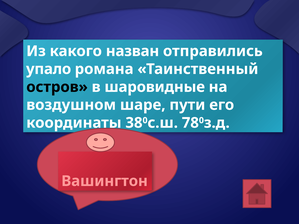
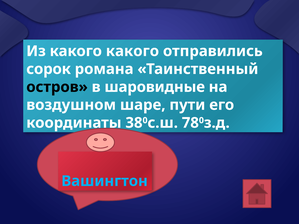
какого назван: назван -> какого (132, 51)
упало: упало -> сорок (49, 69)
Вашингтон colour: pink -> light blue (105, 181)
